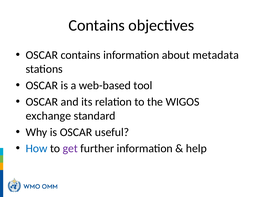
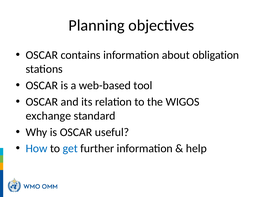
Contains: Contains -> Planning (97, 25)
metadata: metadata -> obligation (216, 55)
get colour: purple -> blue (70, 149)
